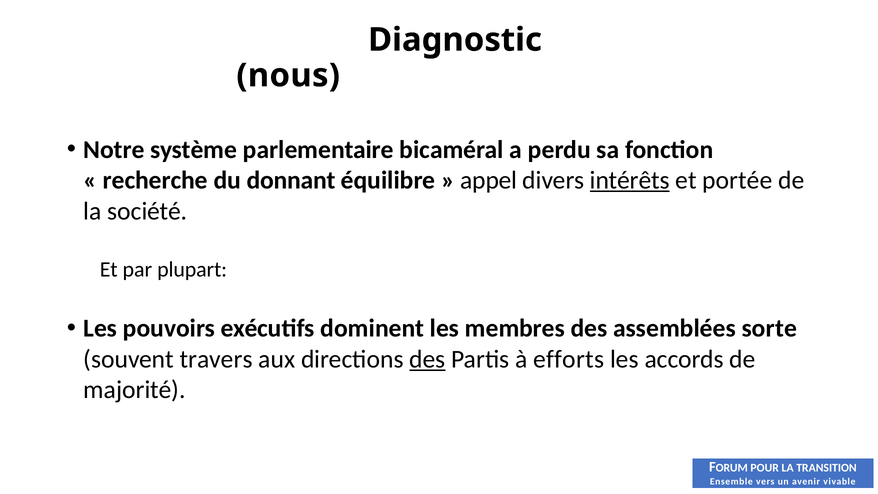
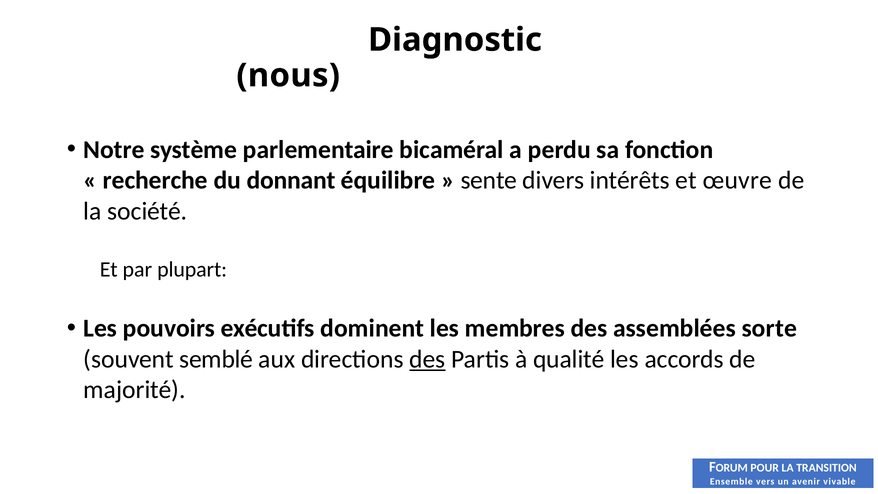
appel: appel -> sente (489, 180)
intérêts underline: present -> none (630, 180)
portée: portée -> œuvre (737, 180)
travers: travers -> semblé (216, 359)
efforts: efforts -> qualité (569, 359)
